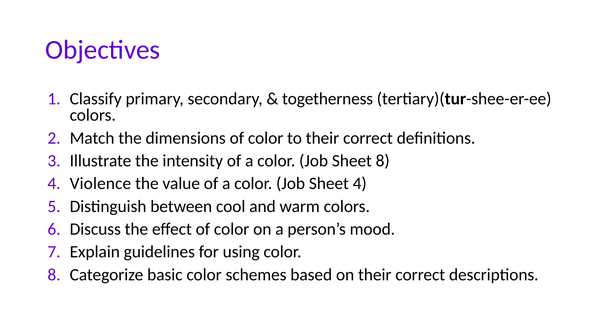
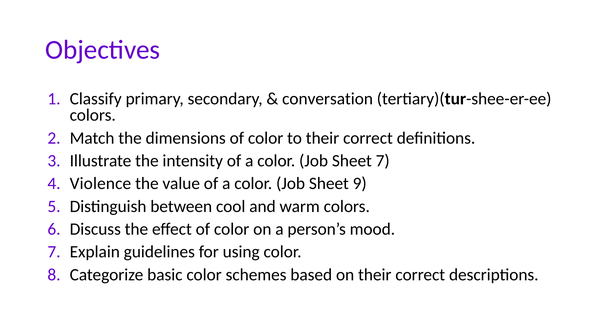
togetherness: togetherness -> conversation (328, 99)
Sheet 8: 8 -> 7 (383, 161)
Sheet 4: 4 -> 9 (360, 183)
